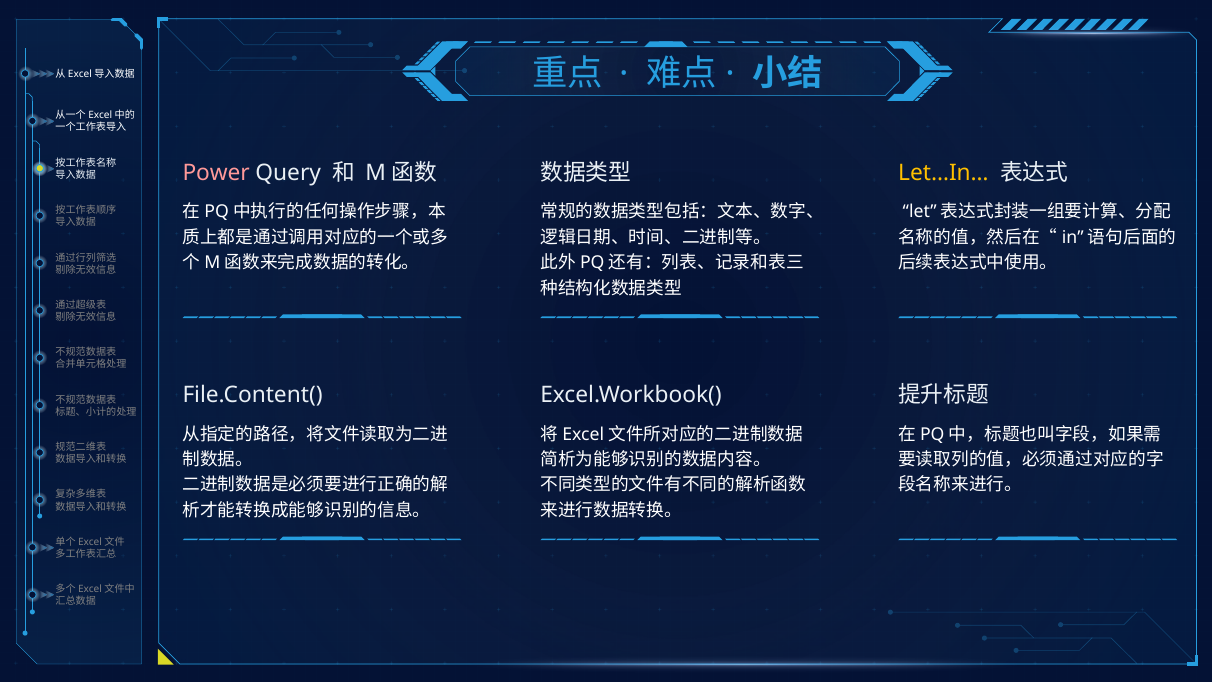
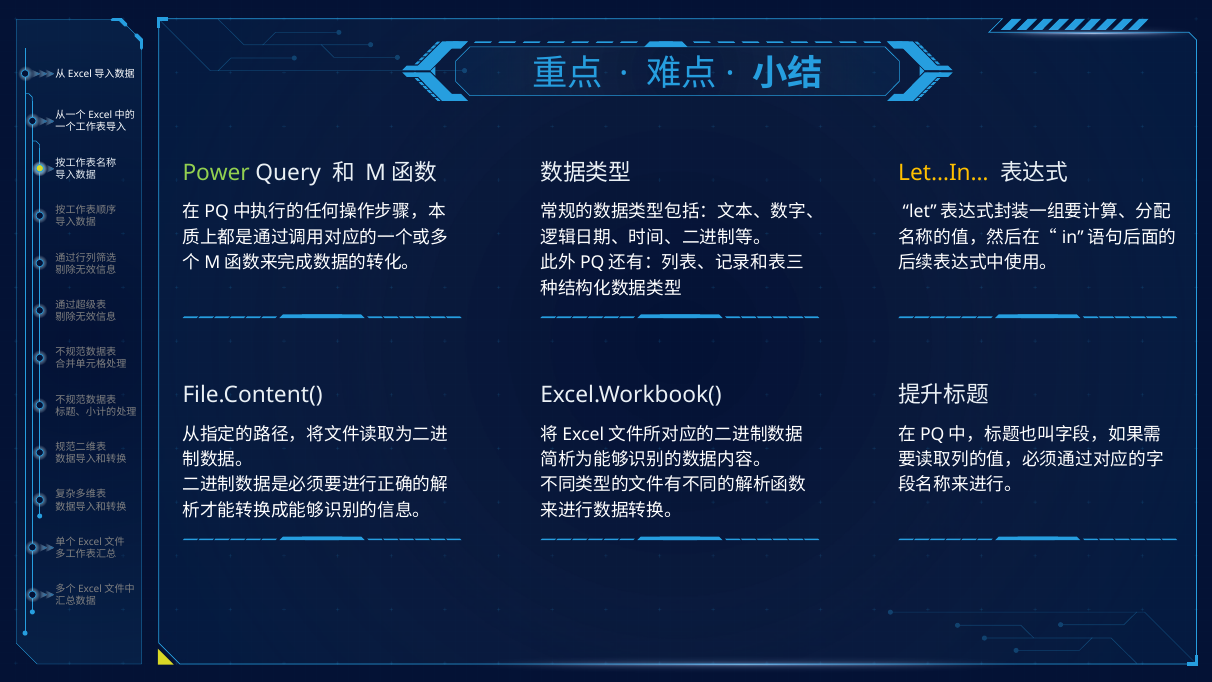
Power colour: pink -> light green (216, 173)
